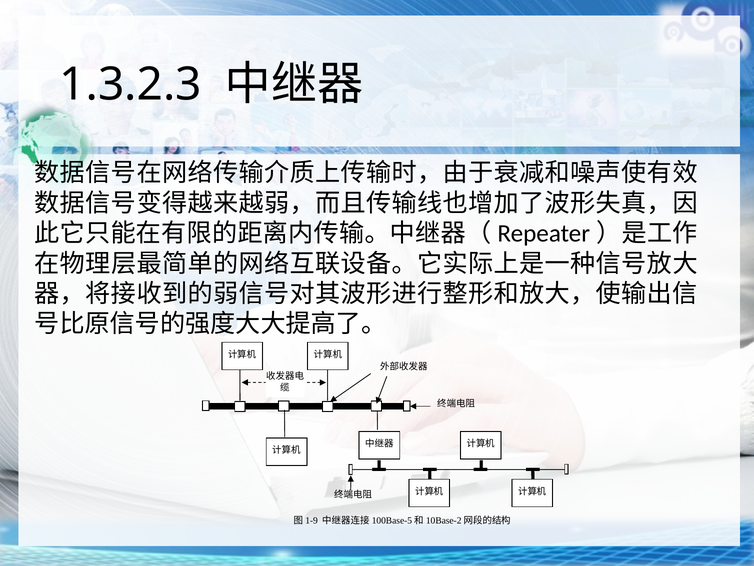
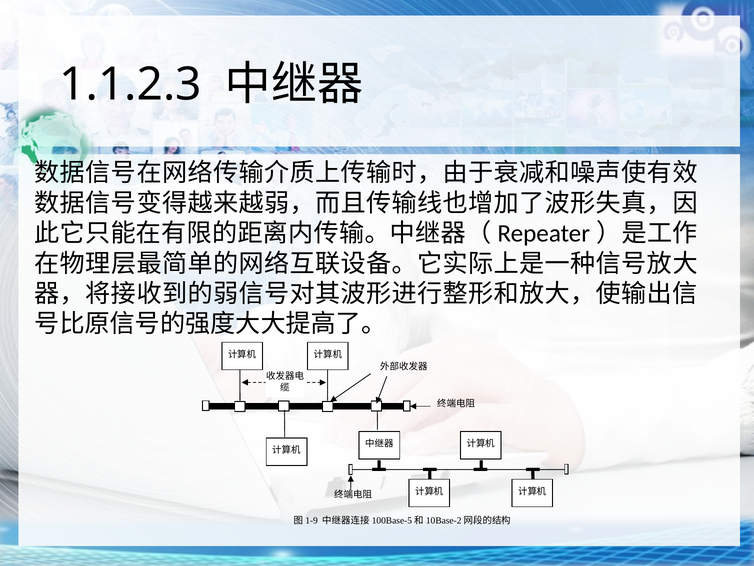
1.3.2.3: 1.3.2.3 -> 1.1.2.3 (131, 84)
